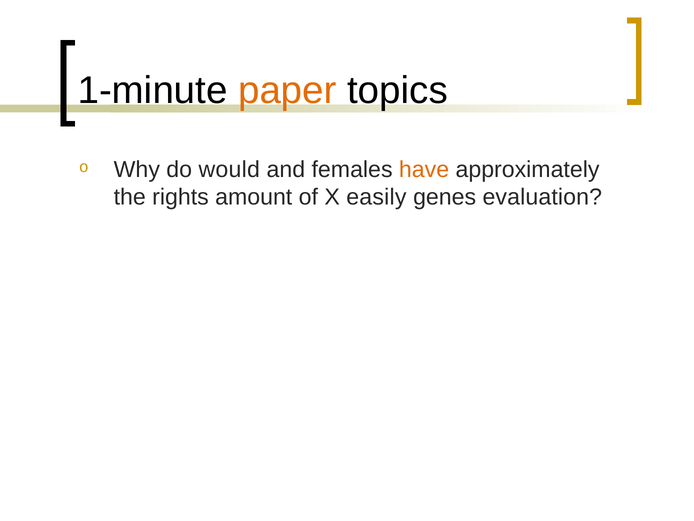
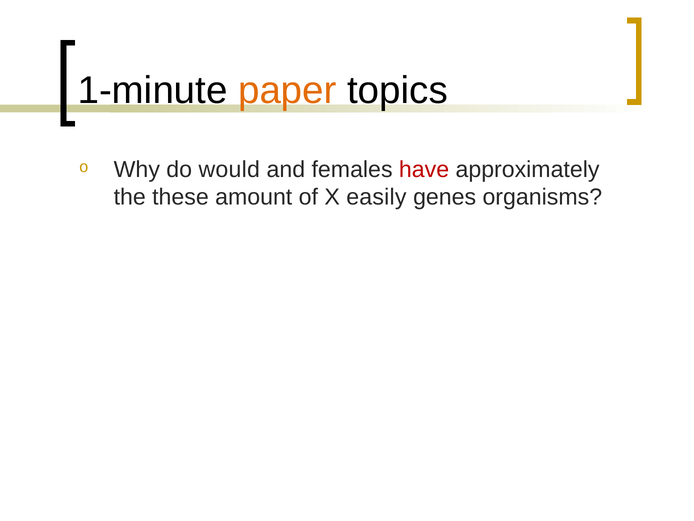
have colour: orange -> red (424, 169)
rights: rights -> these (180, 197)
evaluation: evaluation -> organisms (542, 197)
